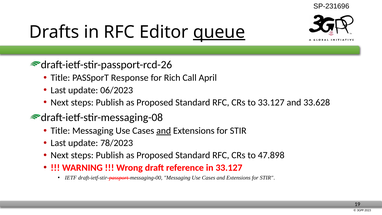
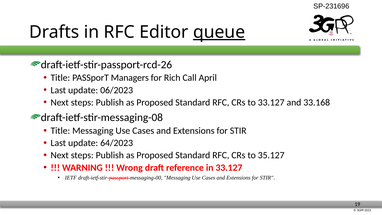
Response: Response -> Managers (130, 78)
33.628: 33.628 -> 33.168 (317, 102)
and underline: present -> none (164, 131)
78/2023: 78/2023 -> 64/2023 (117, 143)
47.898: 47.898 -> 35.127 (271, 155)
